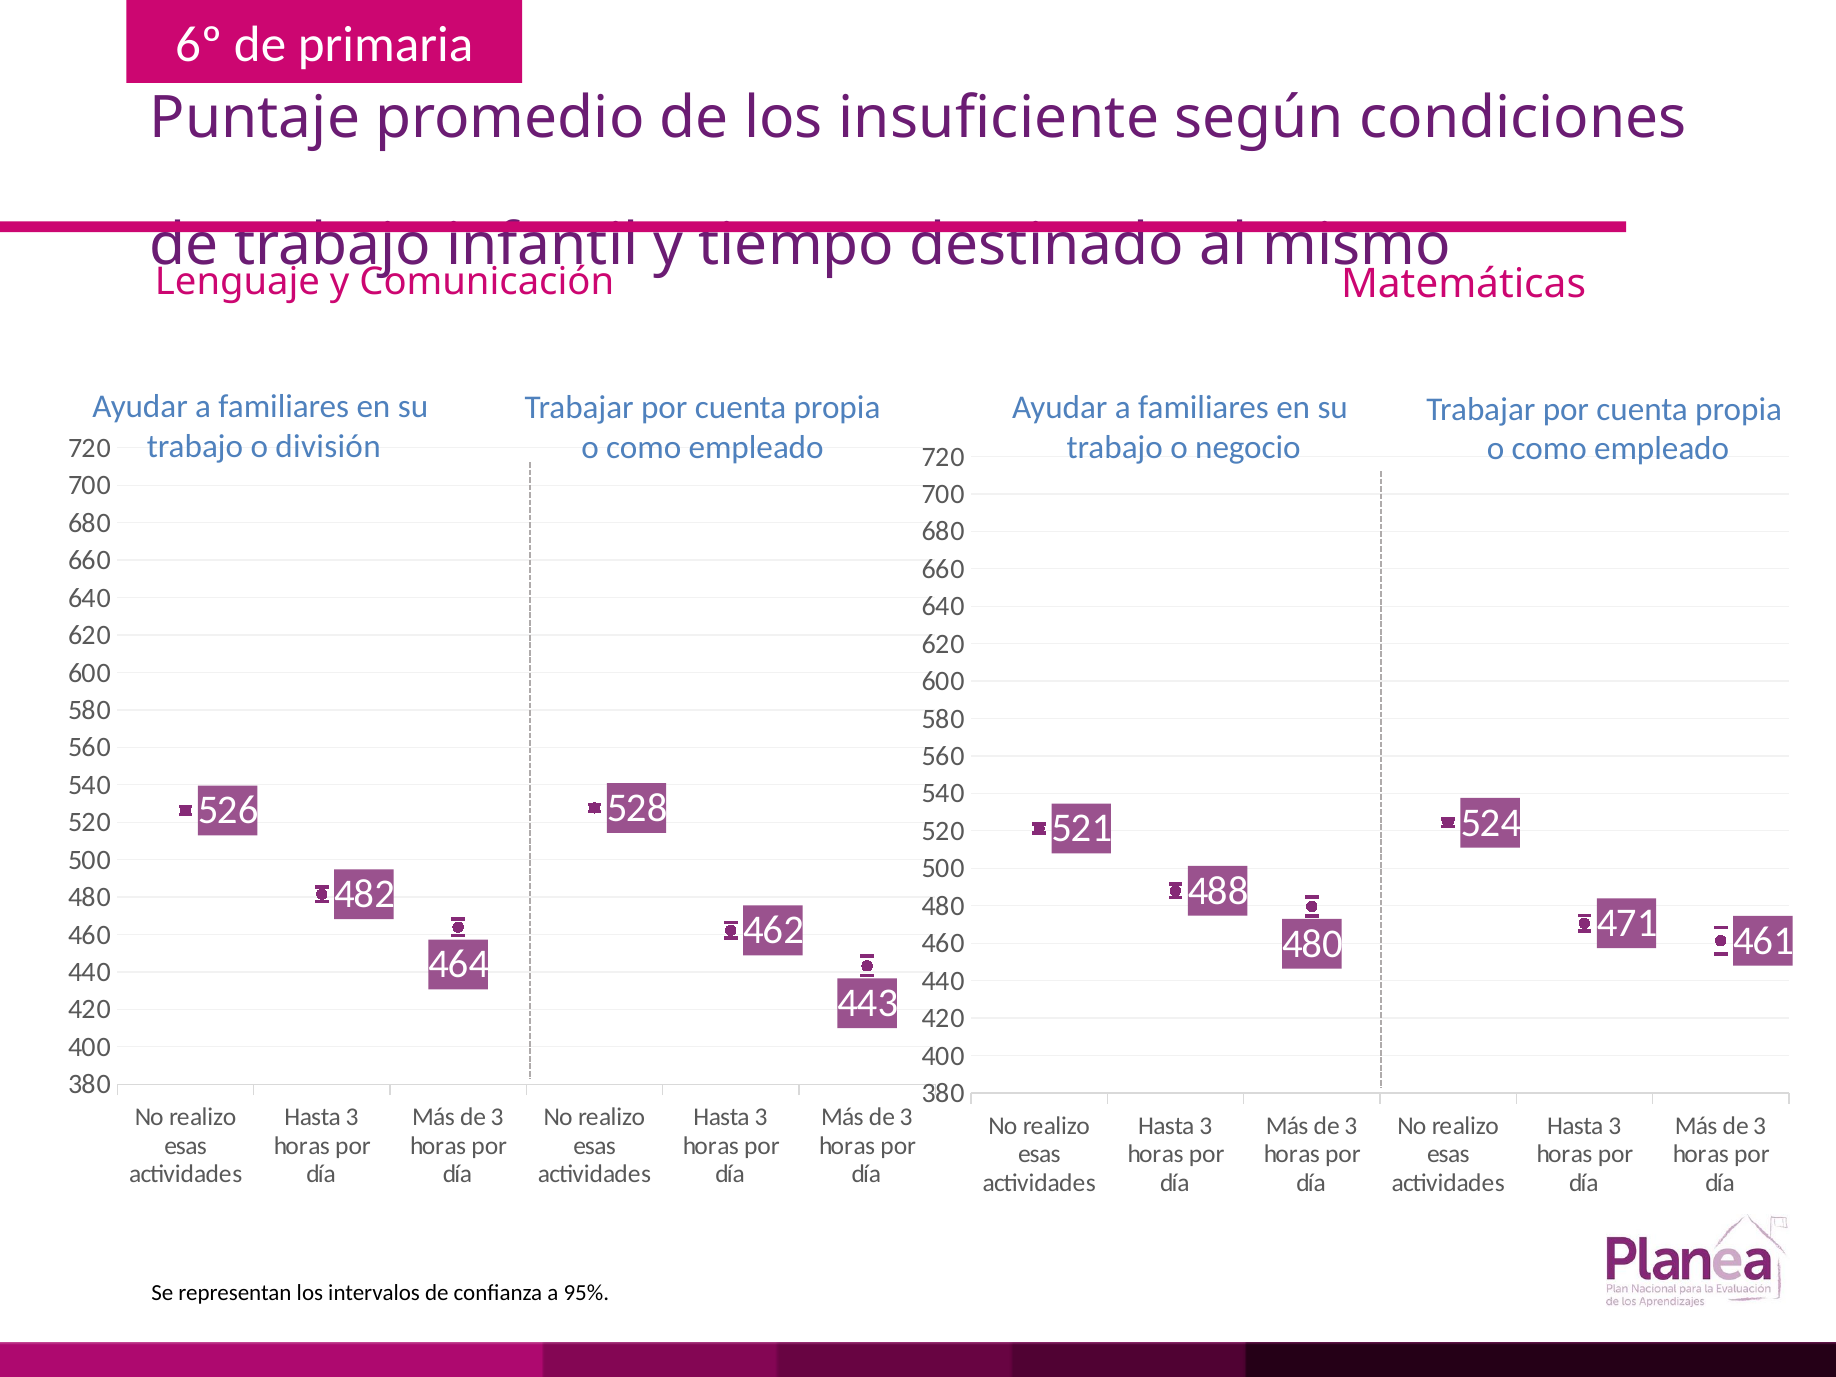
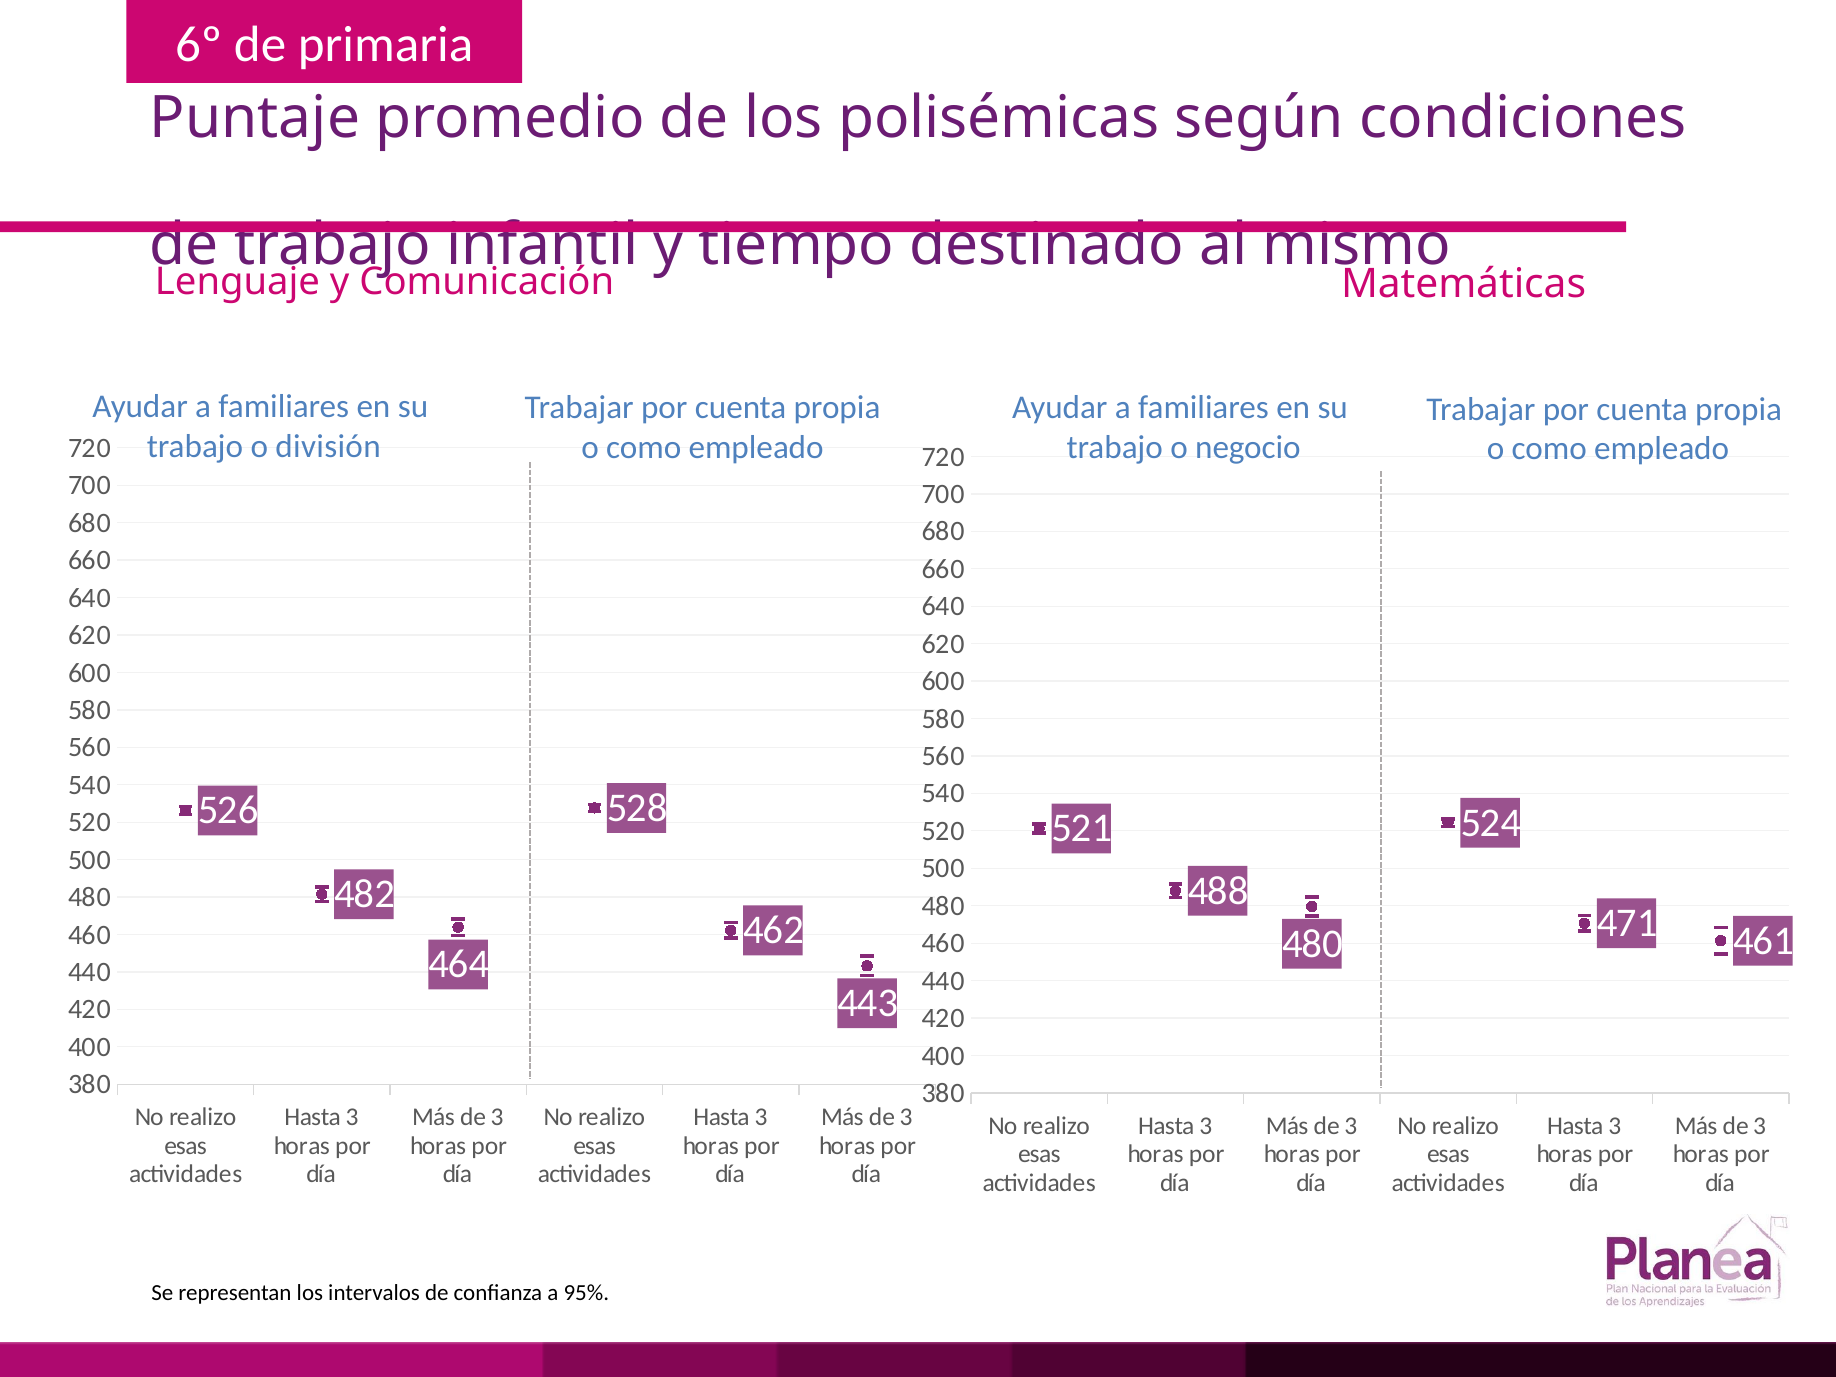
insuficiente: insuficiente -> polisémicas (999, 118)
